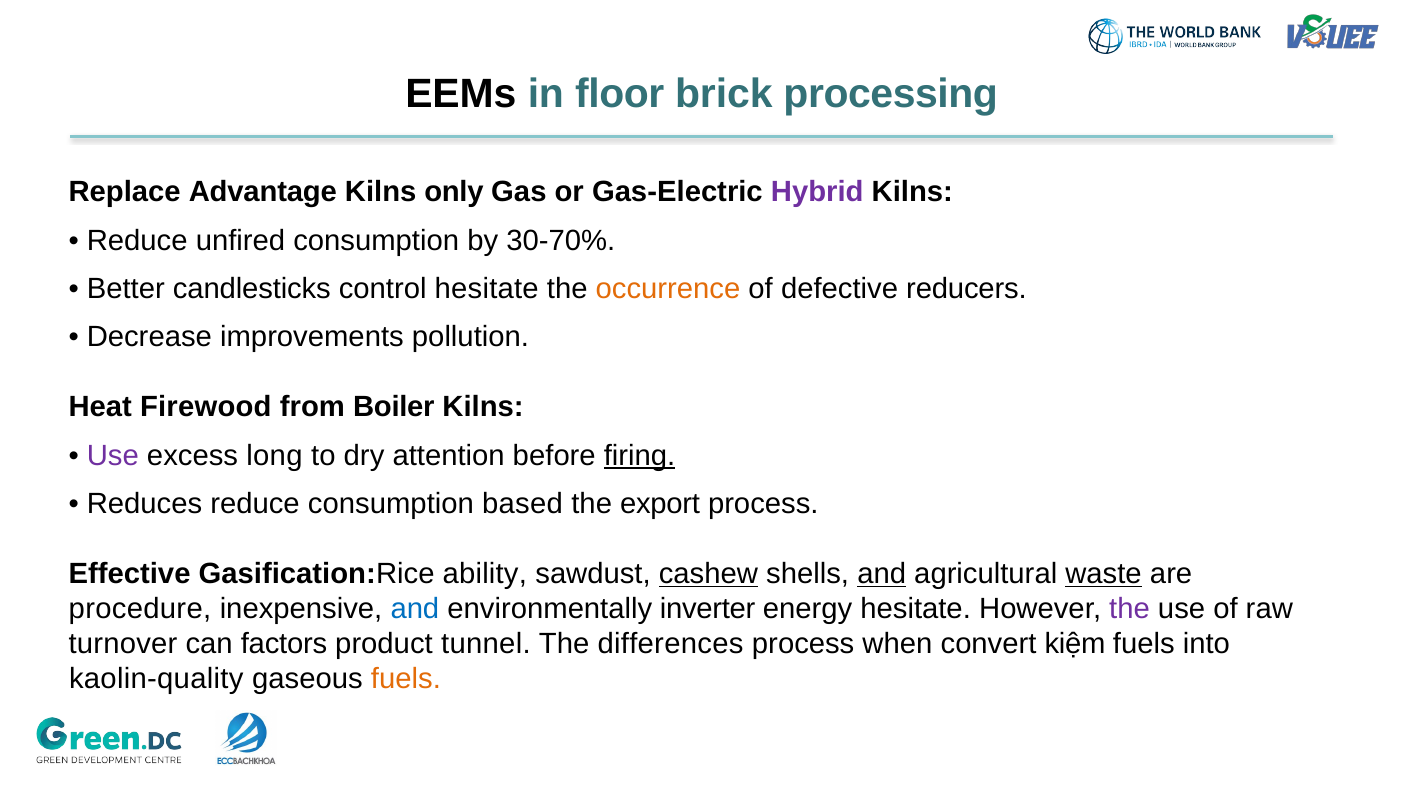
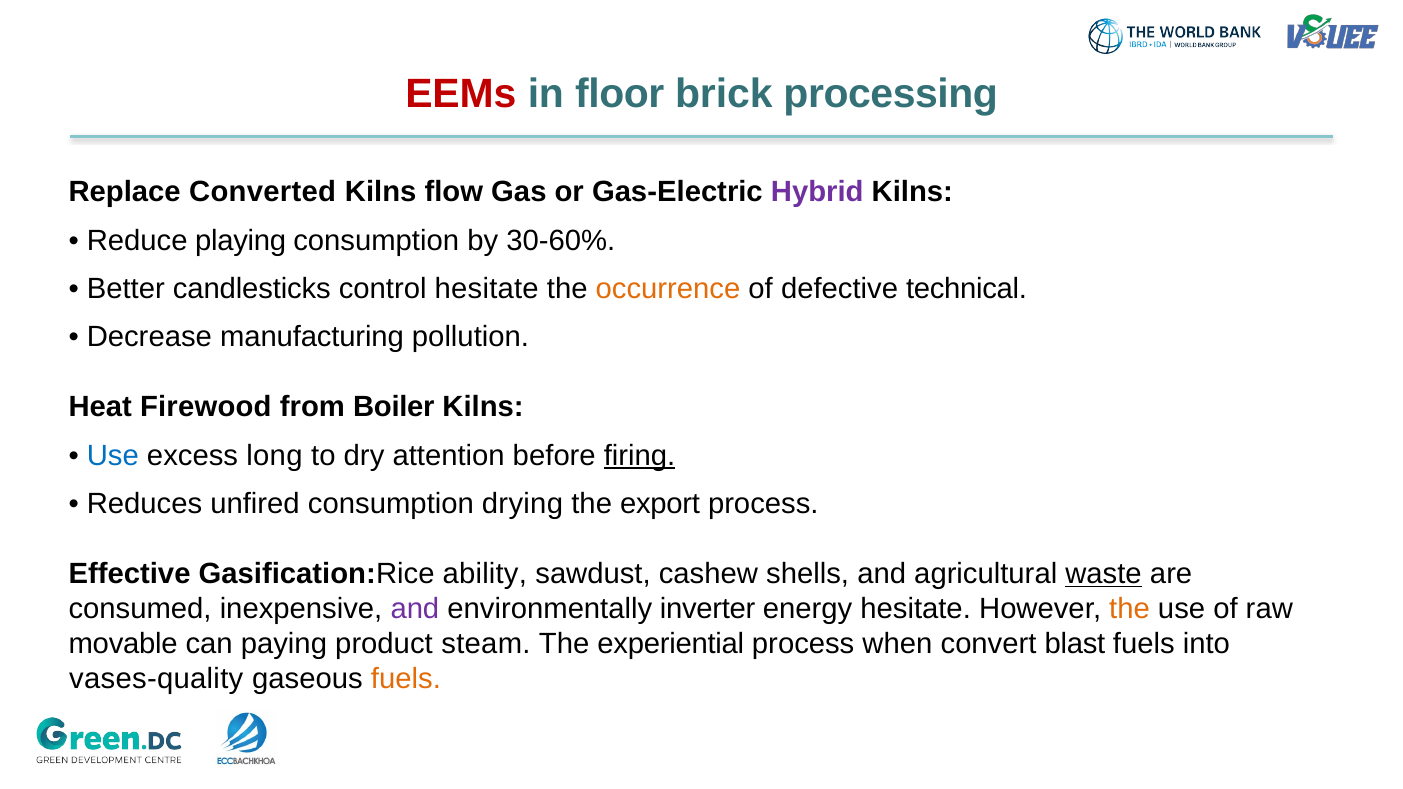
EEMs colour: black -> red (461, 94)
Advantage: Advantage -> Converted (263, 192)
only: only -> flow (454, 192)
unfired: unfired -> playing (241, 241)
30-70%: 30-70% -> 30-60% (561, 241)
reducers: reducers -> technical (966, 289)
improvements: improvements -> manufacturing (312, 337)
Use colour: purple -> blue (113, 456)
Reduces reduce: reduce -> unfired (255, 504)
based: based -> drying (522, 504)
cashew underline: present -> none (708, 574)
and underline: present -> none (882, 574)
procedure: procedure -> consumed (140, 609)
and colour: blue -> purple (415, 609)
the colour: purple -> orange (1129, 609)
turnover: turnover -> movable (123, 644)
factors: factors -> paying (284, 644)
tunnel: tunnel -> steam (486, 644)
differences: differences -> experiential (671, 644)
kiệm: kiệm -> blast (1075, 644)
kaolin-quality: kaolin-quality -> vases-quality (156, 679)
